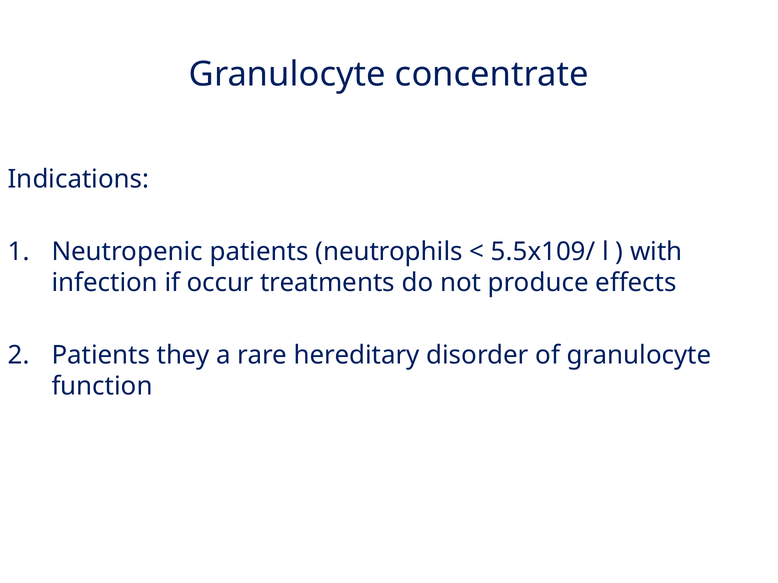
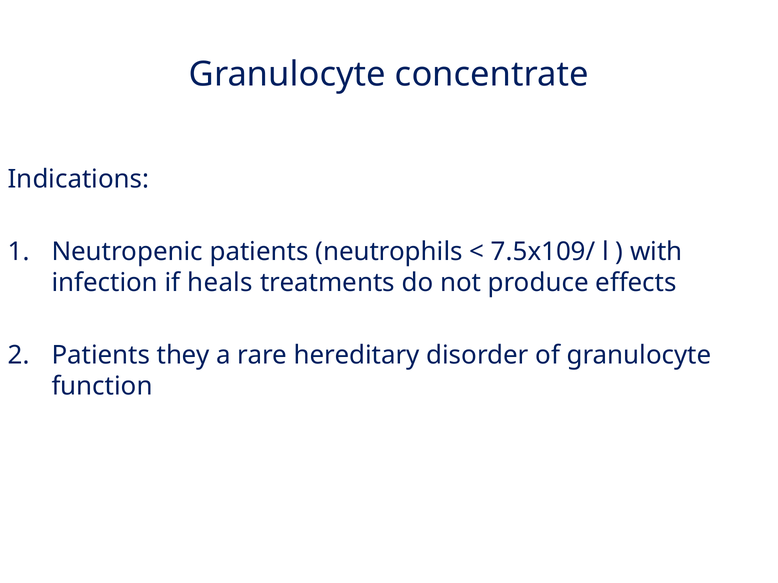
5.5x109/: 5.5x109/ -> 7.5x109/ (543, 252)
occur: occur -> heals (220, 283)
